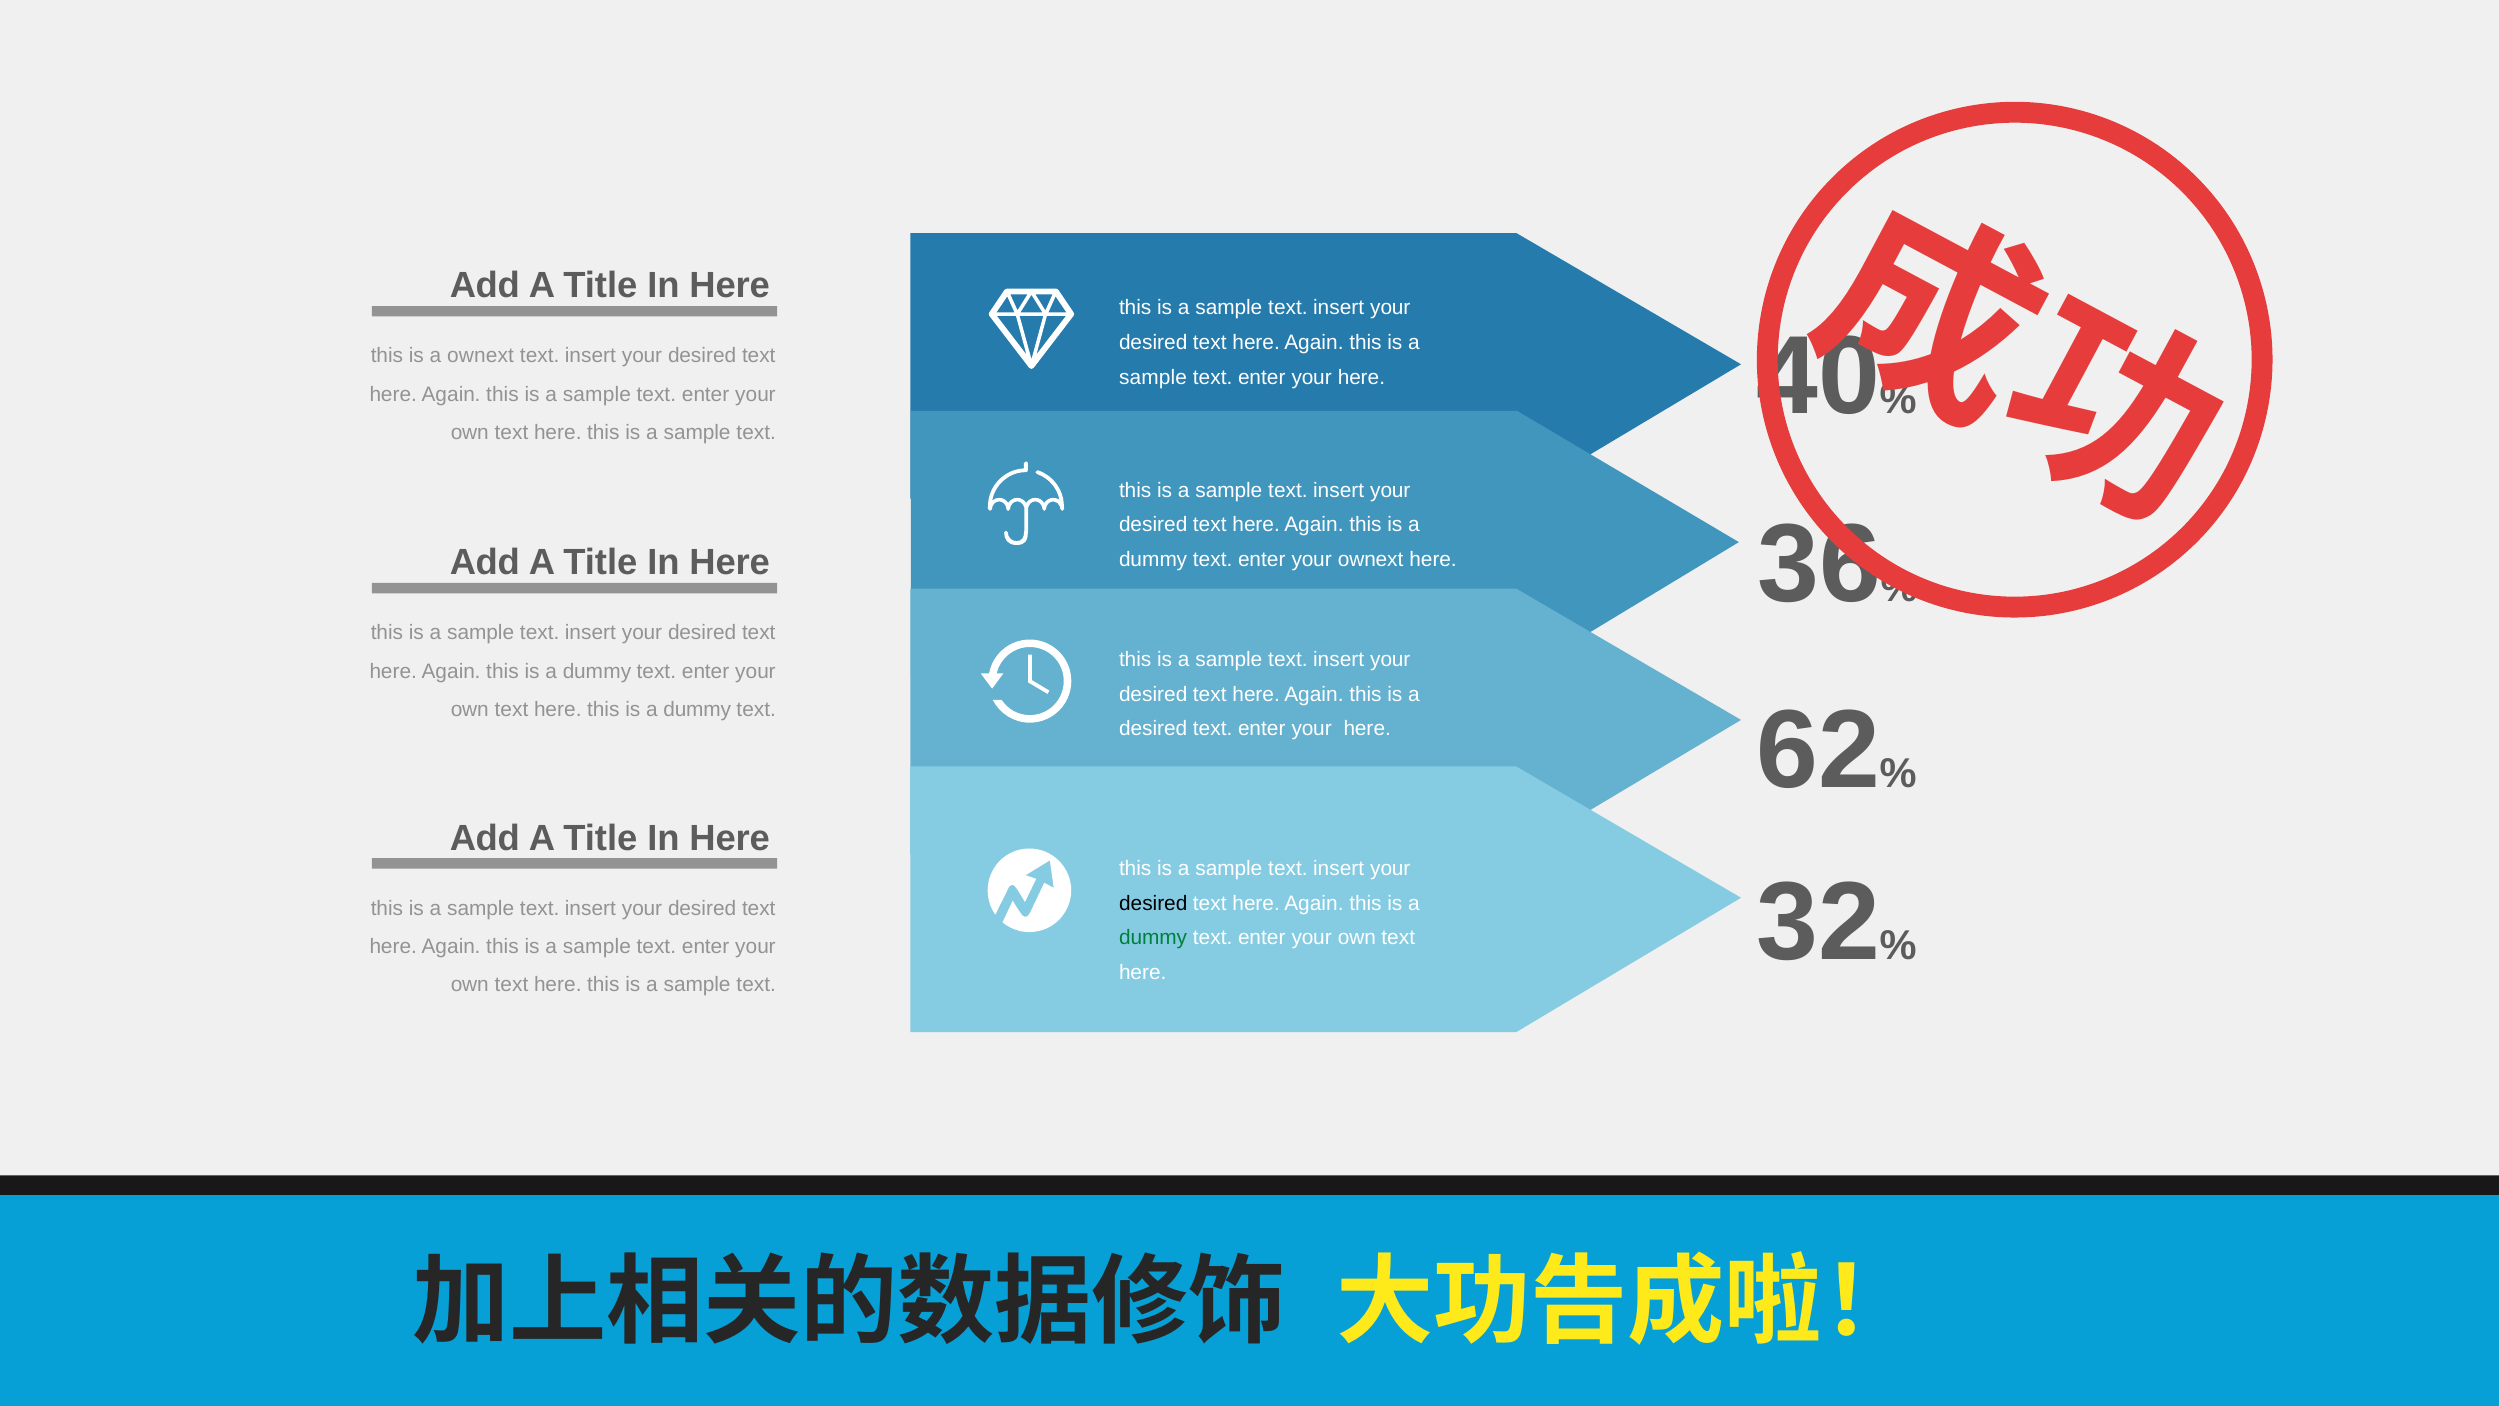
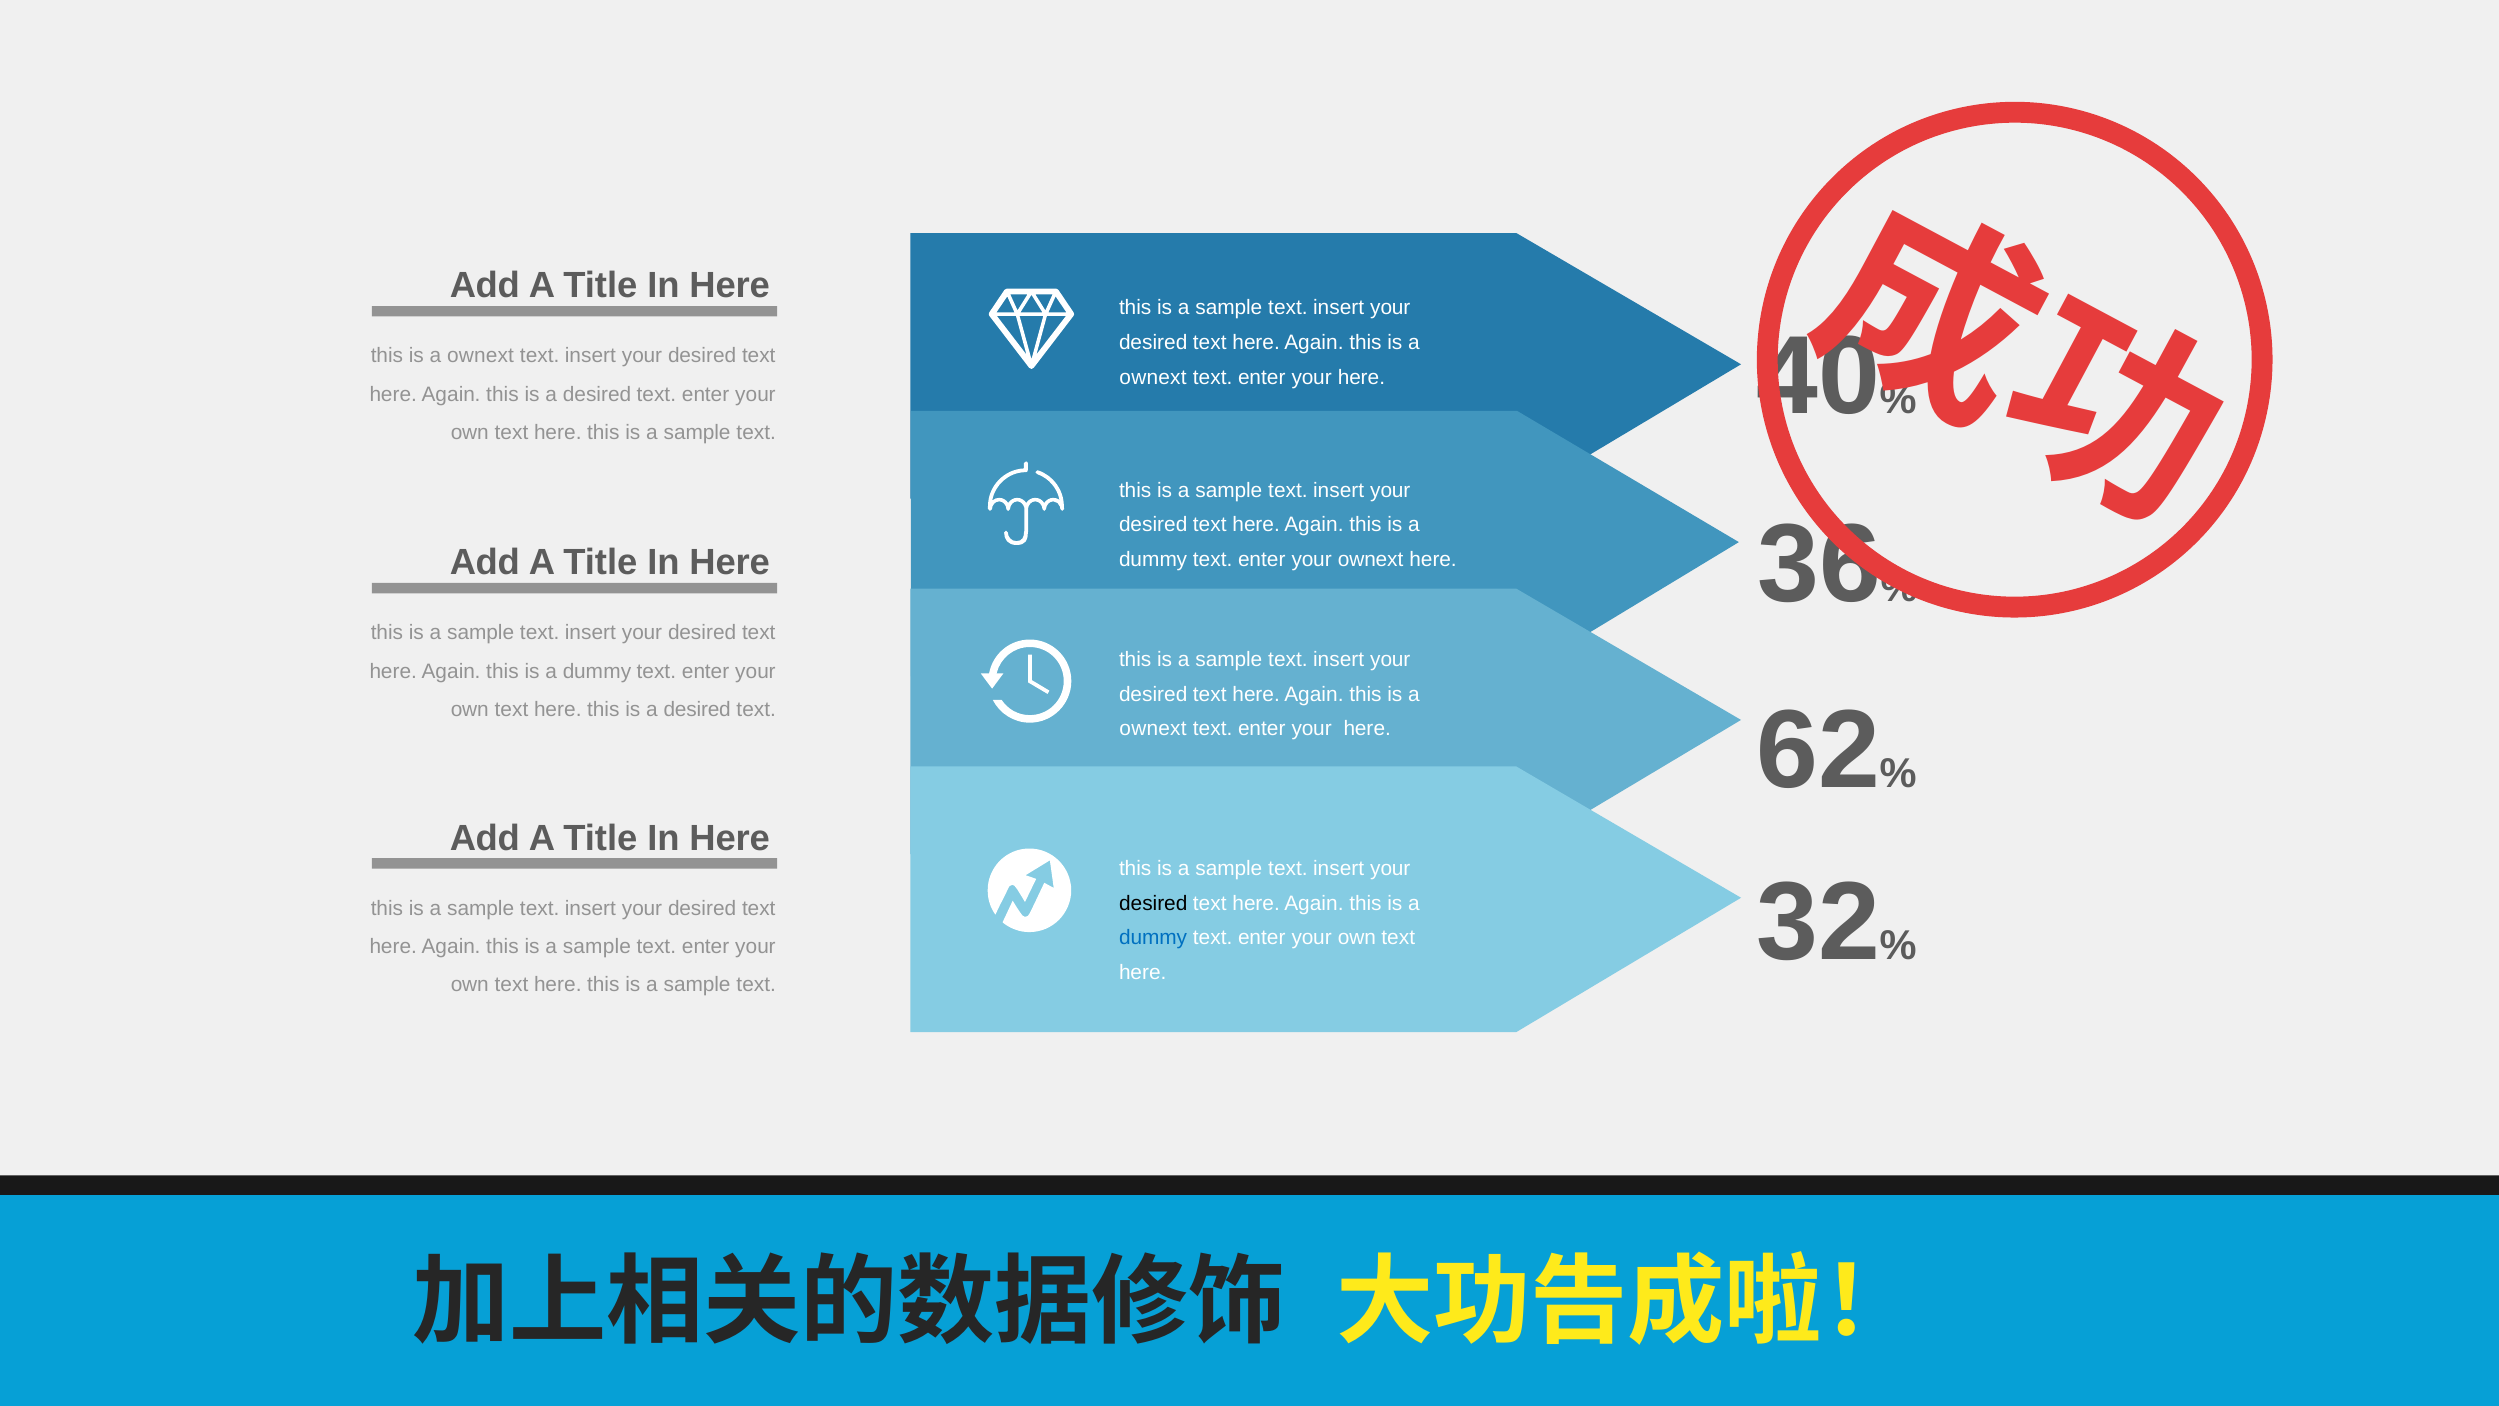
sample: sample -> ownext (1153, 377)
sample: sample -> desired (597, 394)
dummy: dummy -> desired (697, 709)
desired: desired -> ownext (1153, 729)
dummy colour: green -> blue (1153, 938)
